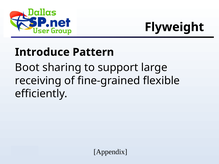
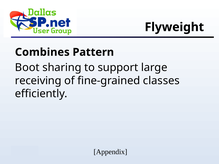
Introduce: Introduce -> Combines (42, 52)
flexible: flexible -> classes (161, 81)
